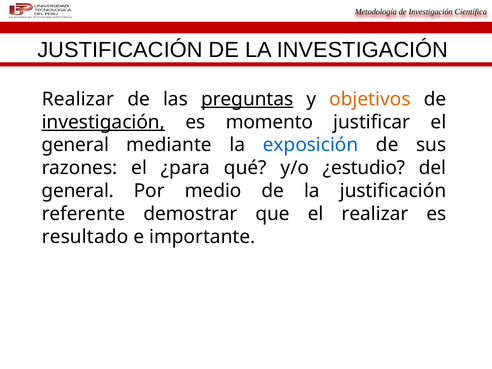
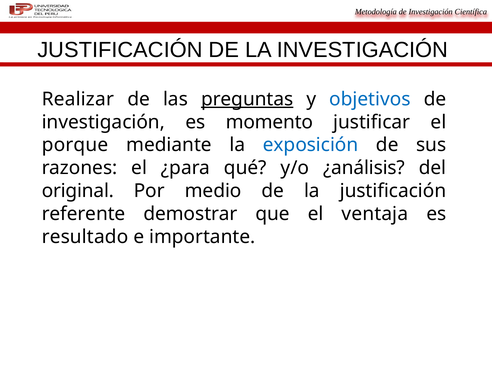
objetivos colour: orange -> blue (370, 99)
investigación underline: present -> none (103, 122)
general: general -> porque (75, 145)
¿estudio: ¿estudio -> ¿análisis (364, 168)
general: general -> original (78, 191)
el realizar: realizar -> ventaja (375, 214)
